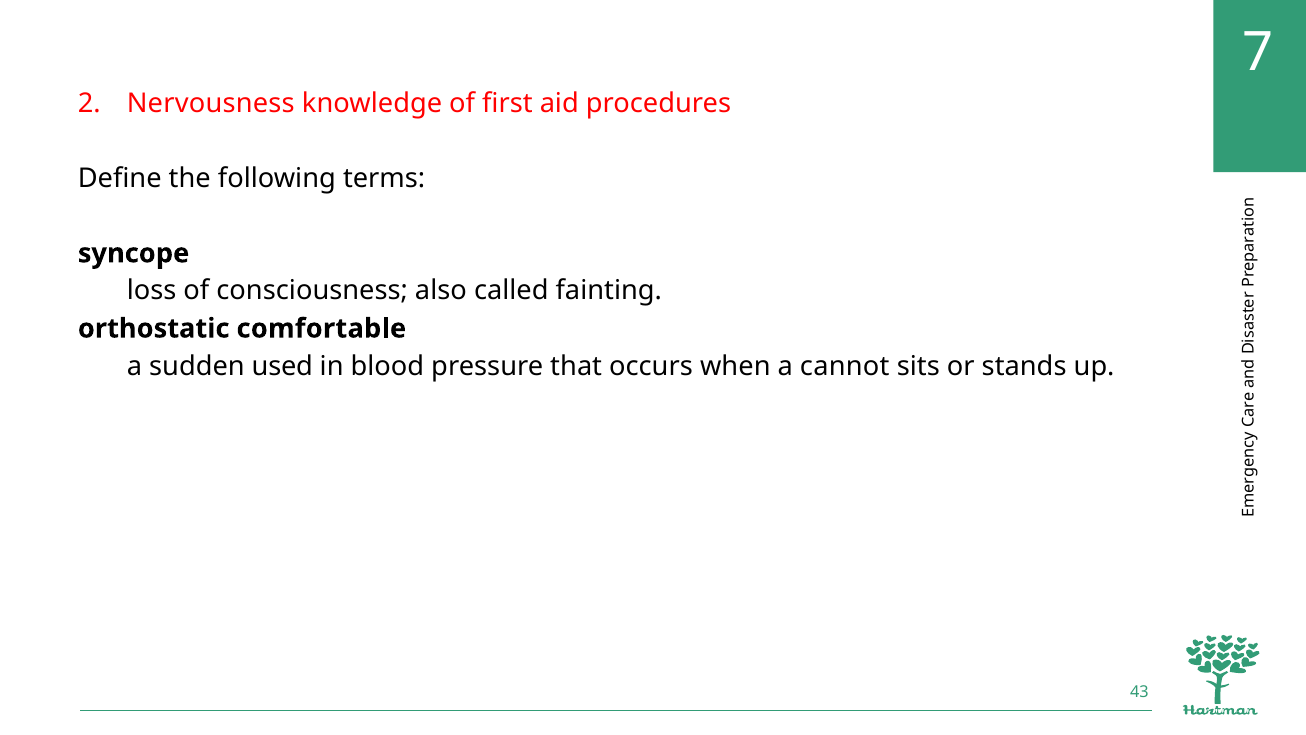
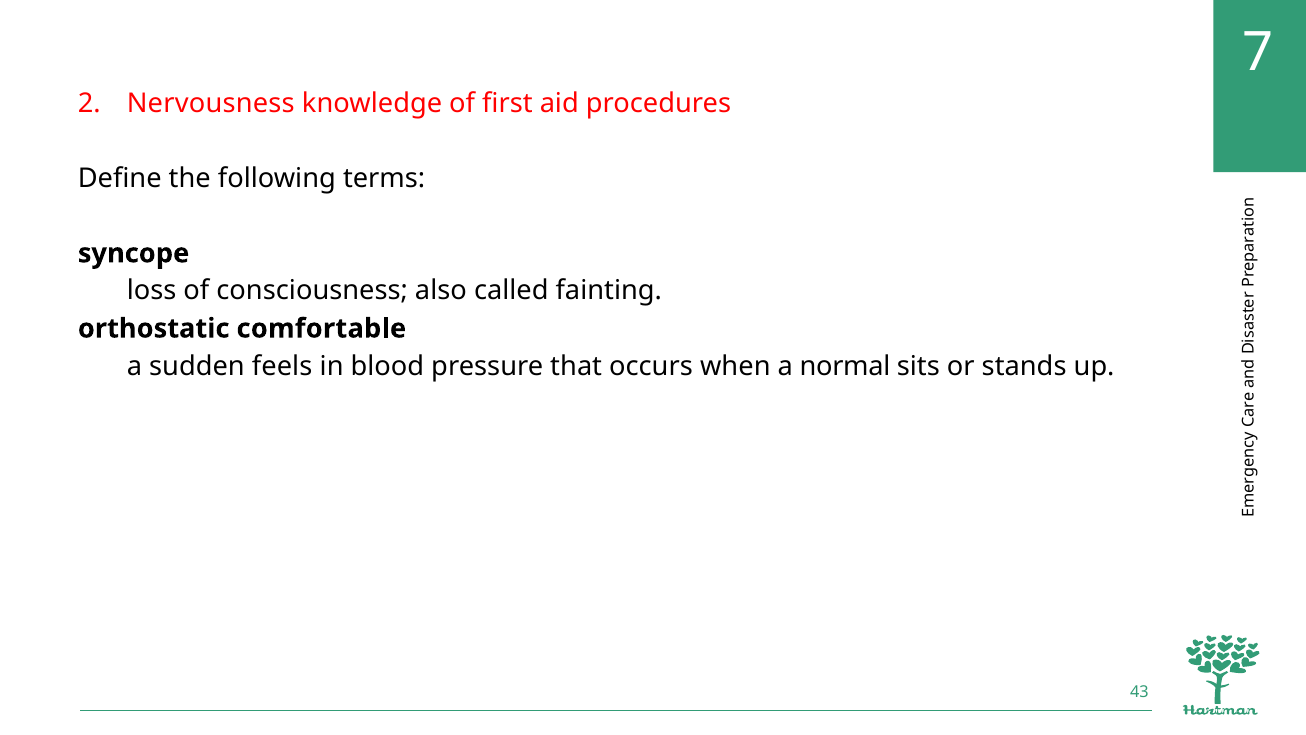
used: used -> feels (282, 366)
cannot: cannot -> normal (845, 366)
